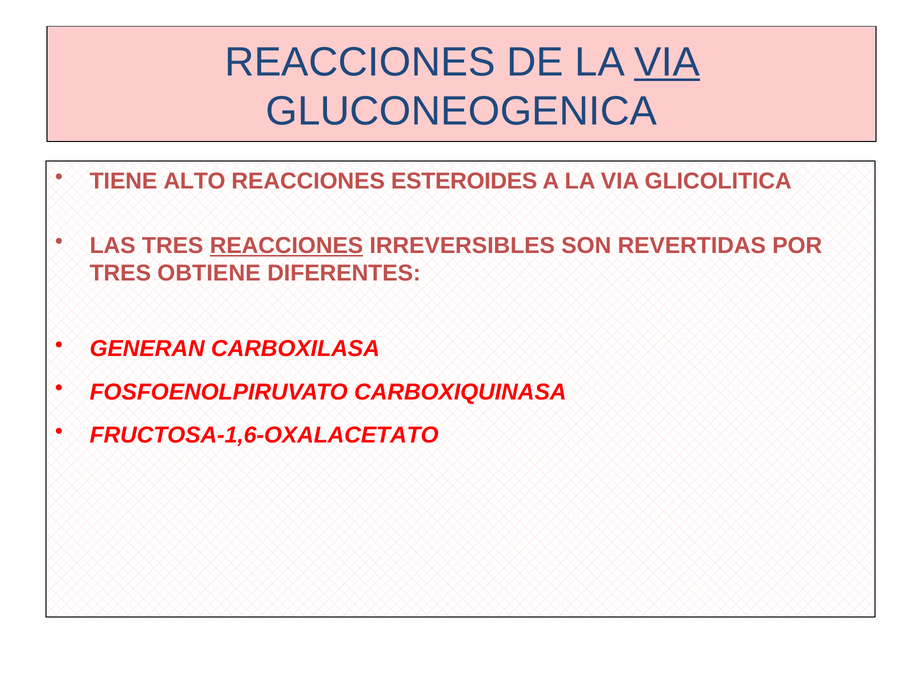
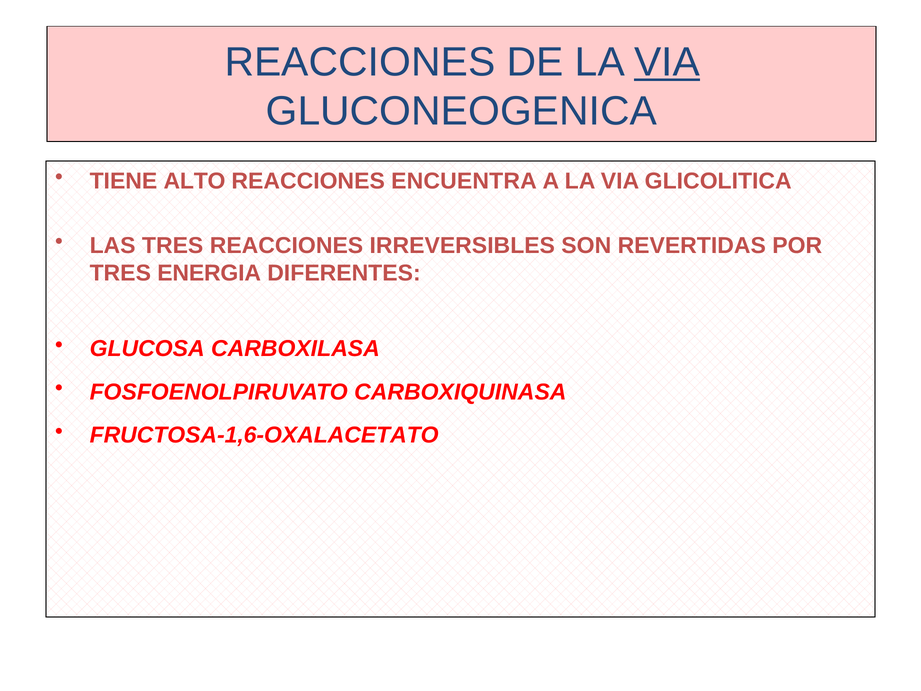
ESTEROIDES: ESTEROIDES -> ENCUENTRA (464, 181)
REACCIONES underline: present -> none (286, 246)
OBTIENE: OBTIENE -> ENERGIA (209, 273)
GENERAN: GENERAN -> GLUCOSA (147, 349)
